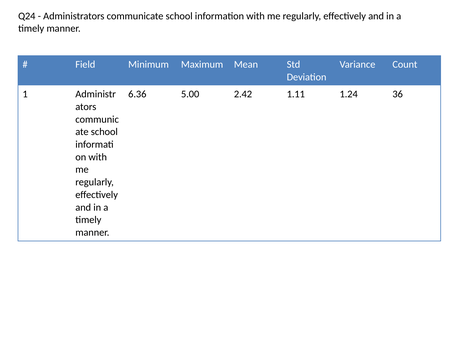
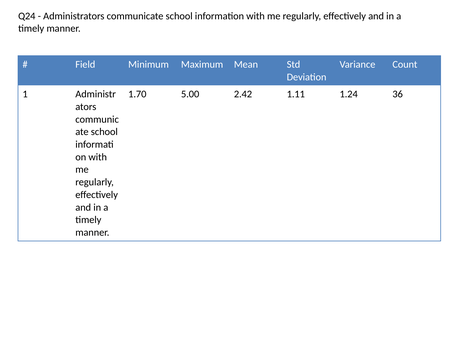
6.36: 6.36 -> 1.70 (137, 94)
